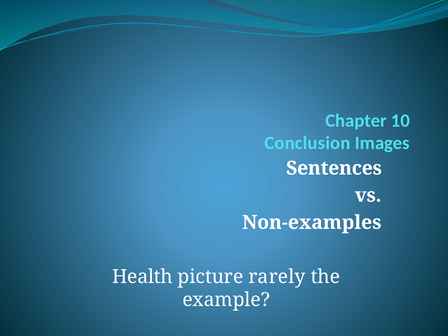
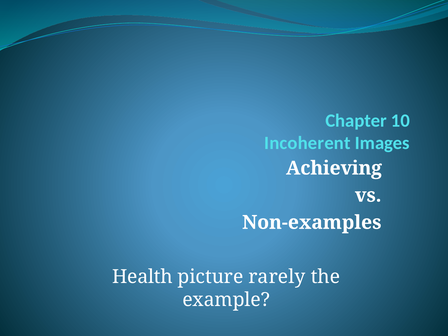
Conclusion: Conclusion -> Incoherent (307, 143)
Sentences: Sentences -> Achieving (334, 168)
